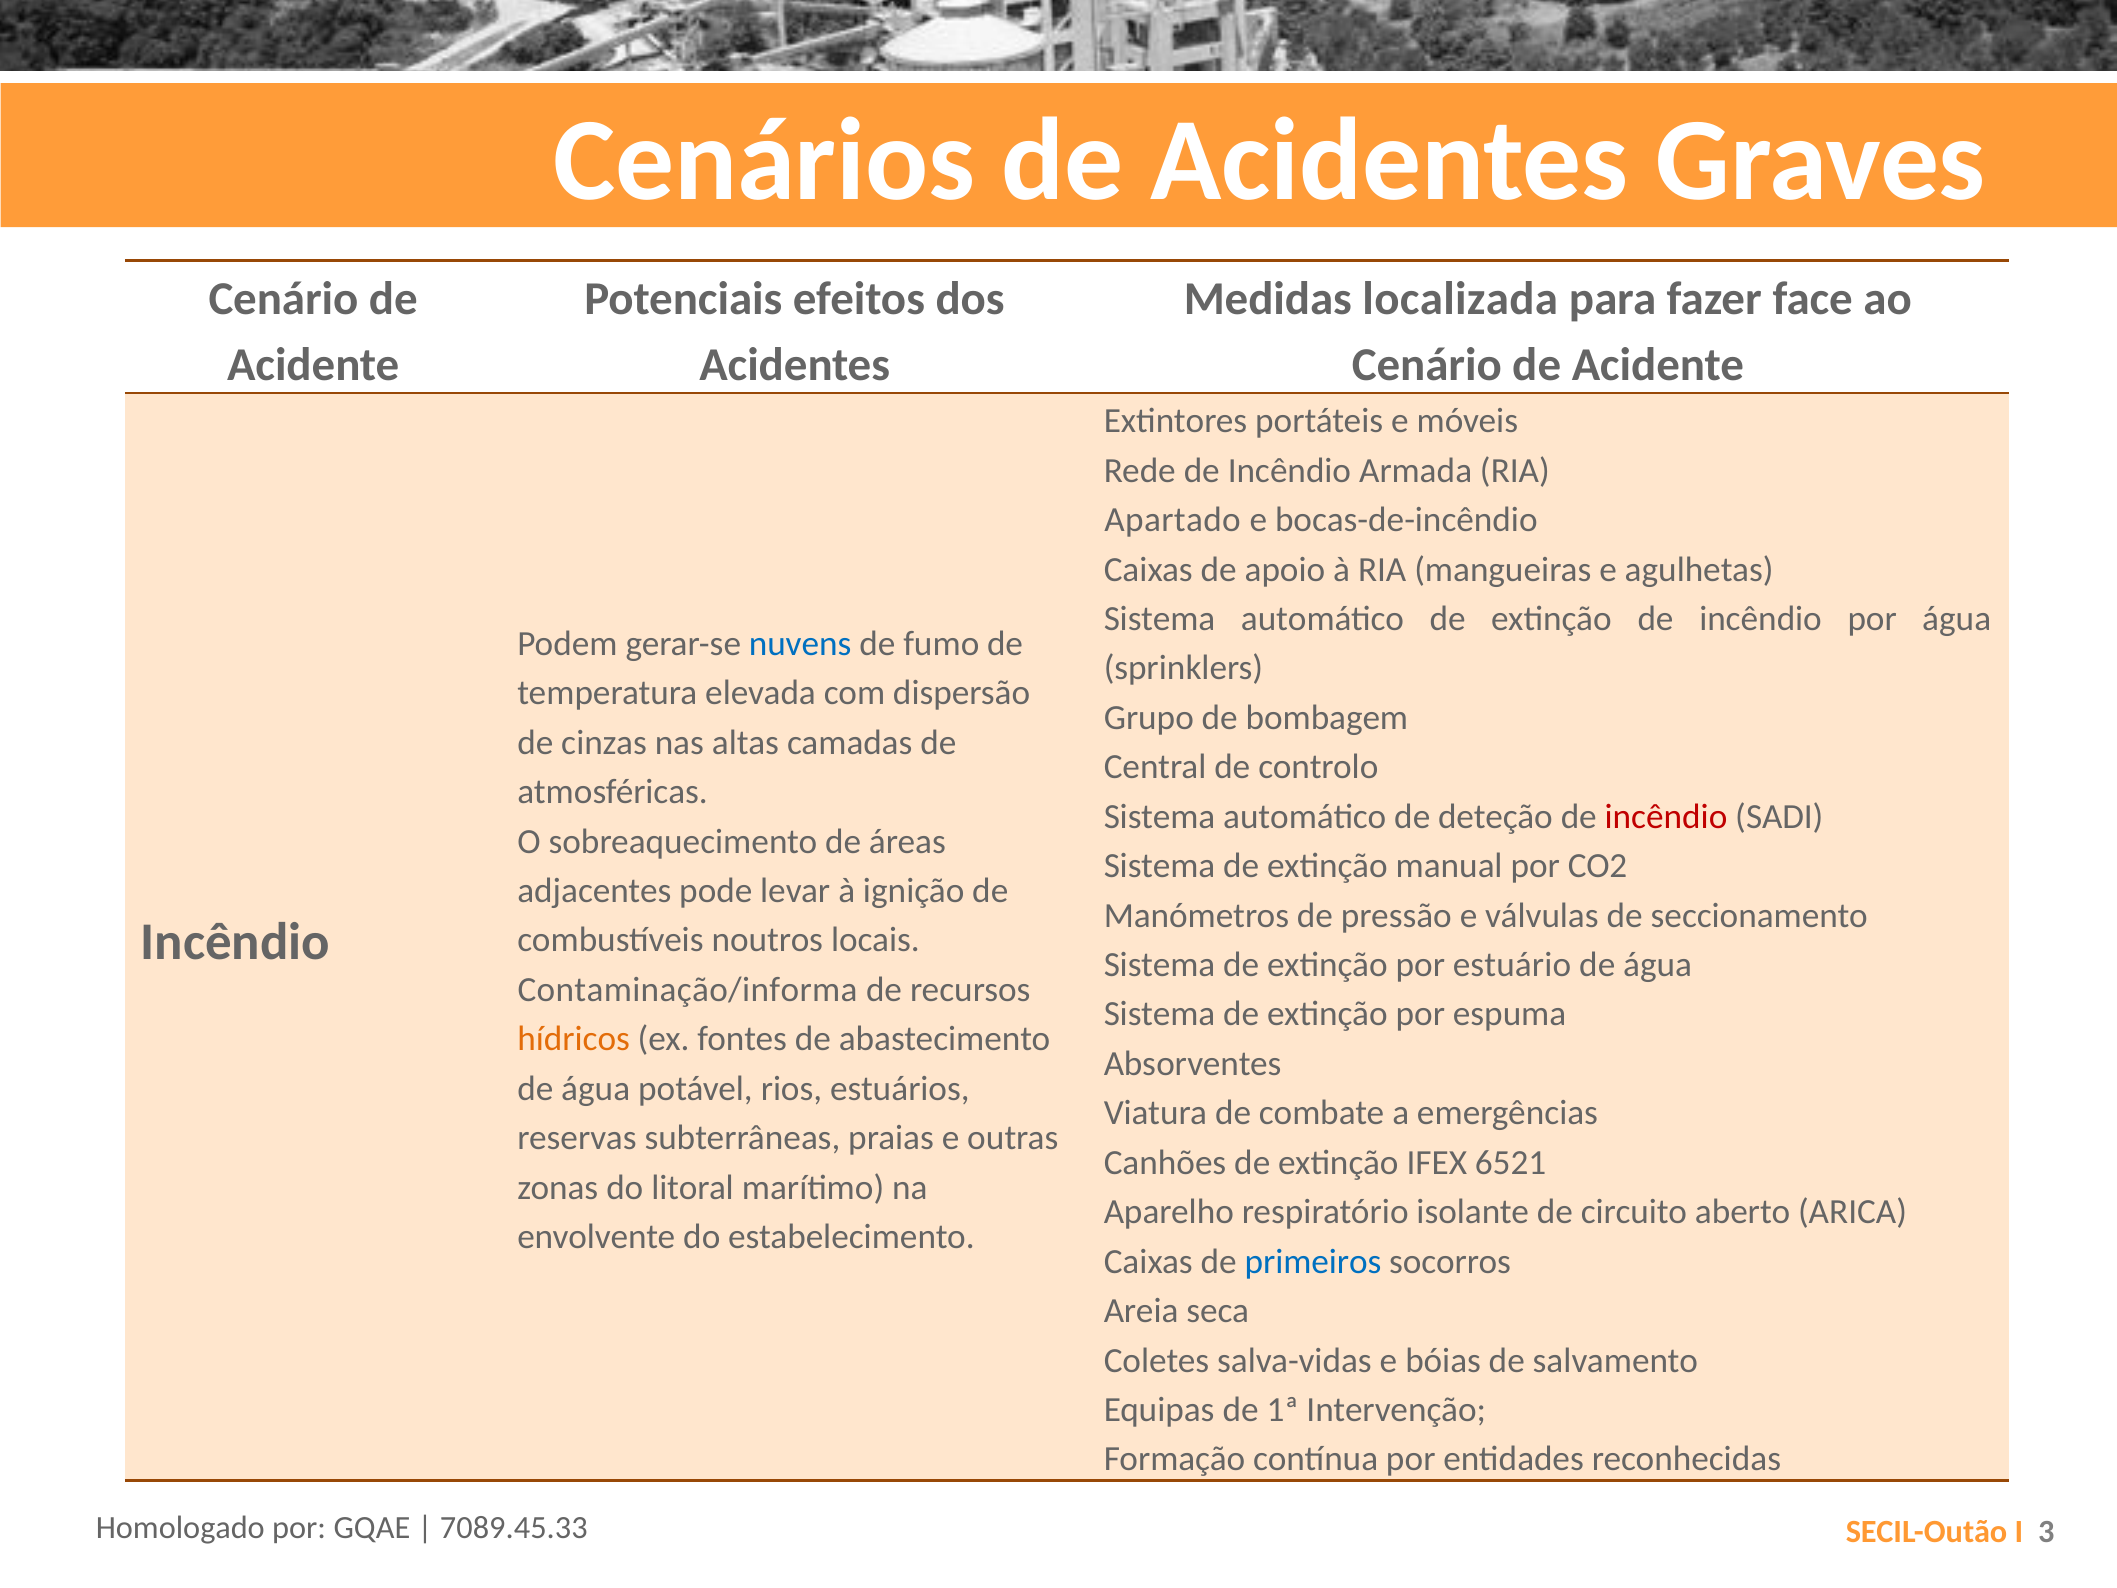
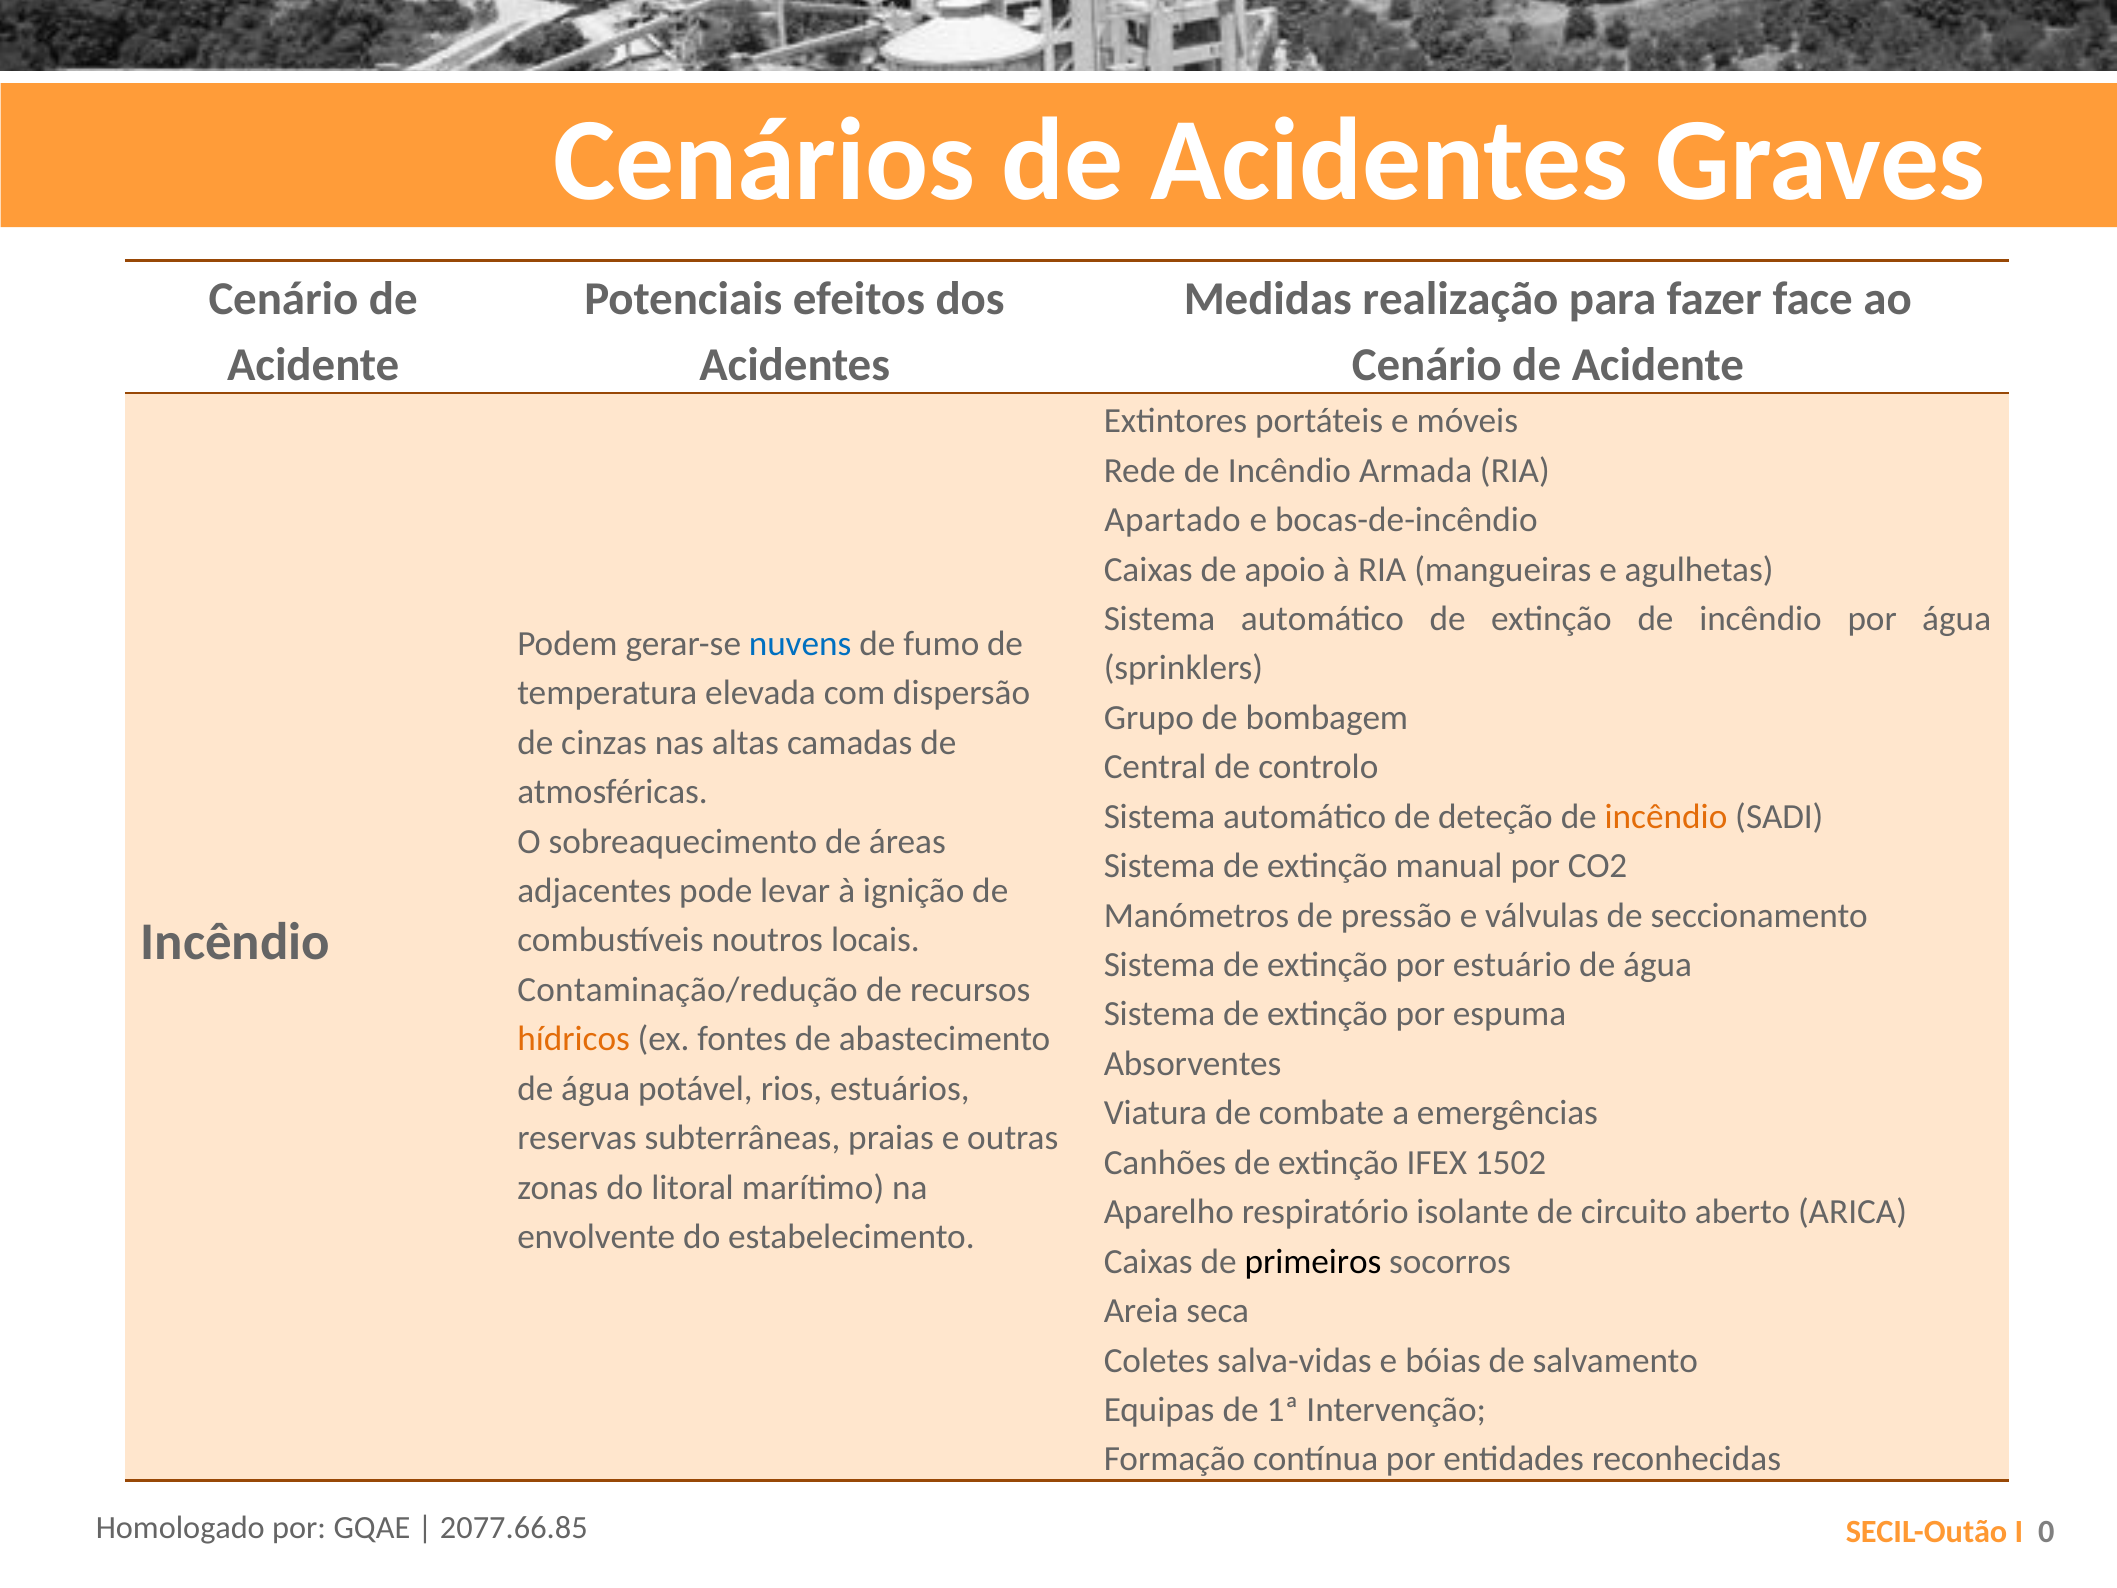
localizada: localizada -> realização (1460, 298)
incêndio colour: red -> orange (1666, 816)
Contaminação/informa: Contaminação/informa -> Contaminação/redução (688, 990)
6521: 6521 -> 1502 (1511, 1162)
primeiros colour: blue -> black (1313, 1261)
7089.45.33: 7089.45.33 -> 2077.66.85 (514, 1527)
3: 3 -> 0 (2046, 1532)
